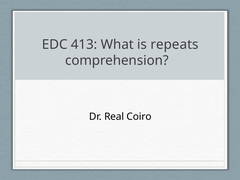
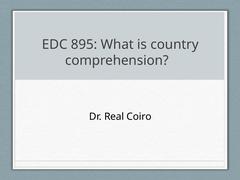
413: 413 -> 895 (84, 45)
repeats: repeats -> country (175, 45)
